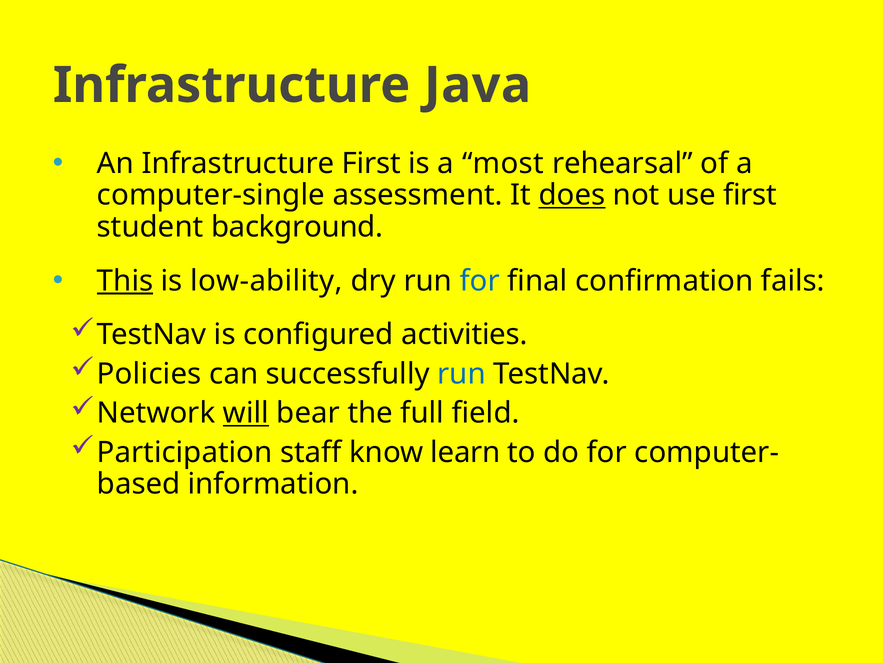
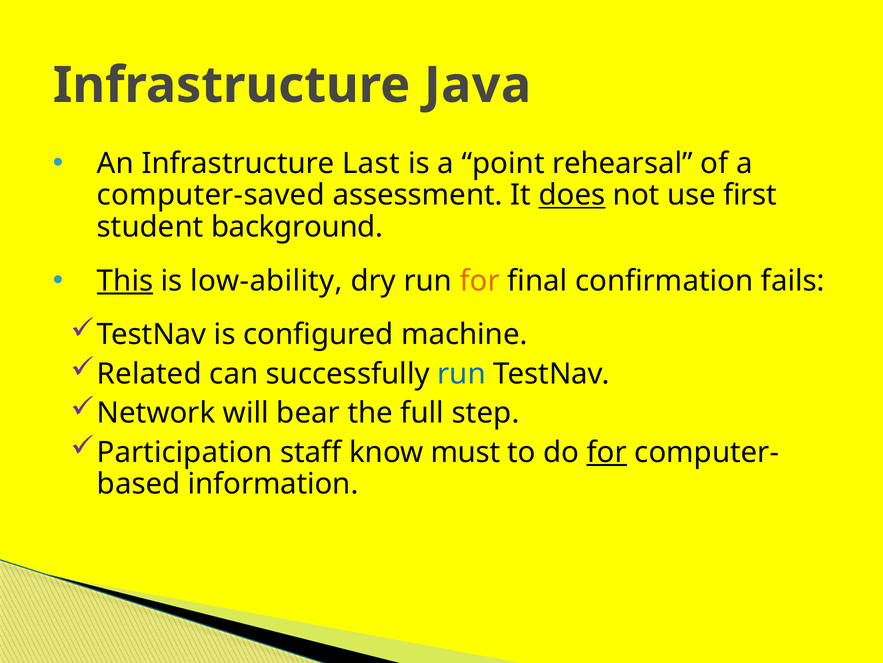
Infrastructure First: First -> Last (371, 163)
most: most -> point (503, 163)
computer-single: computer-single -> computer-saved (211, 195)
for colour: blue -> orange (480, 281)
activities: activities -> machine (464, 334)
Policies: Policies -> Related (149, 374)
will underline: present -> none (246, 413)
field: field -> step (486, 413)
learn: learn -> must (465, 452)
for underline: none -> present (607, 452)
